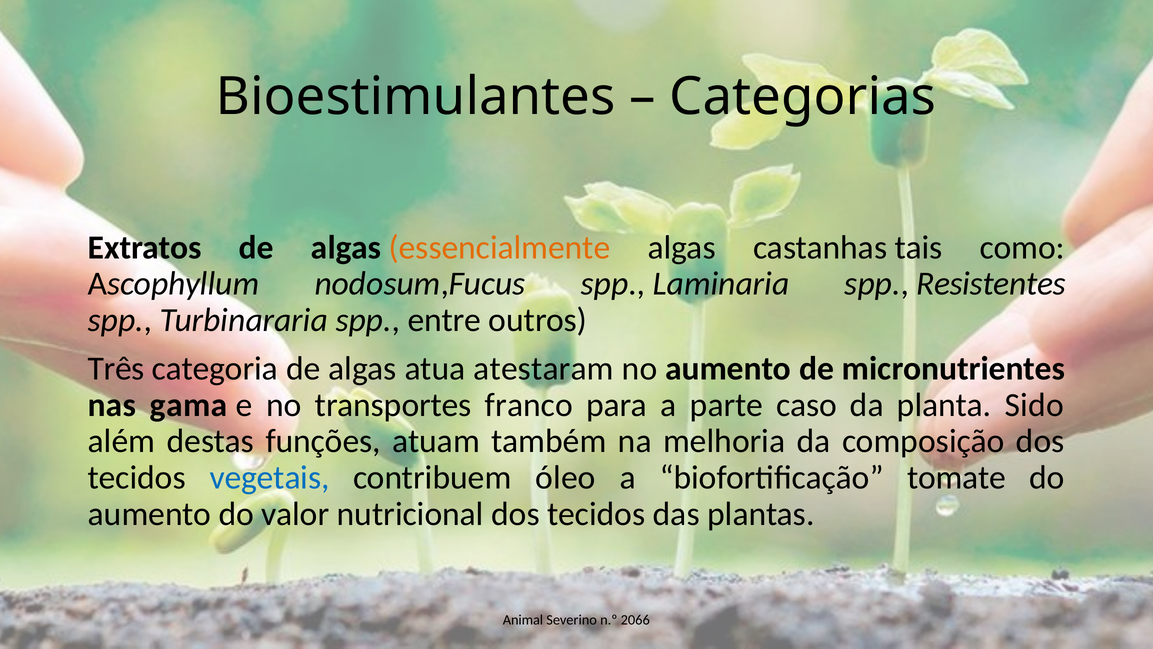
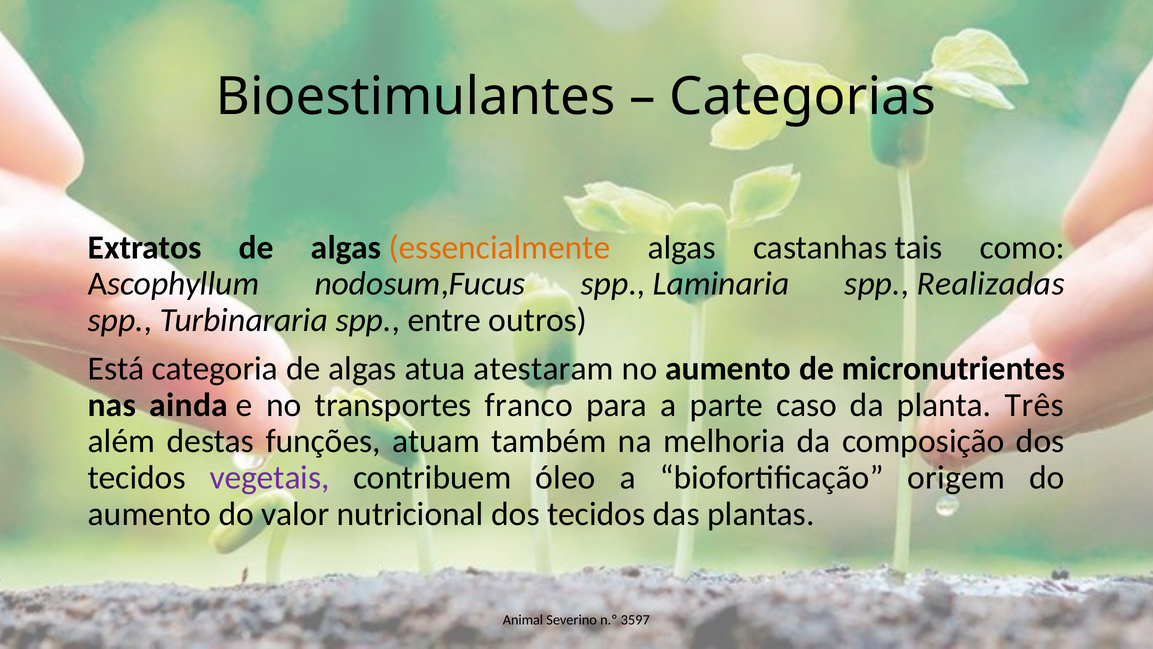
Resistentes: Resistentes -> Realizadas (991, 284)
Três: Três -> Está (116, 368)
gama: gama -> ainda (189, 405)
Sido: Sido -> Três (1034, 405)
vegetais colour: blue -> purple (269, 477)
tomate: tomate -> origem (956, 477)
2066: 2066 -> 3597 (635, 619)
